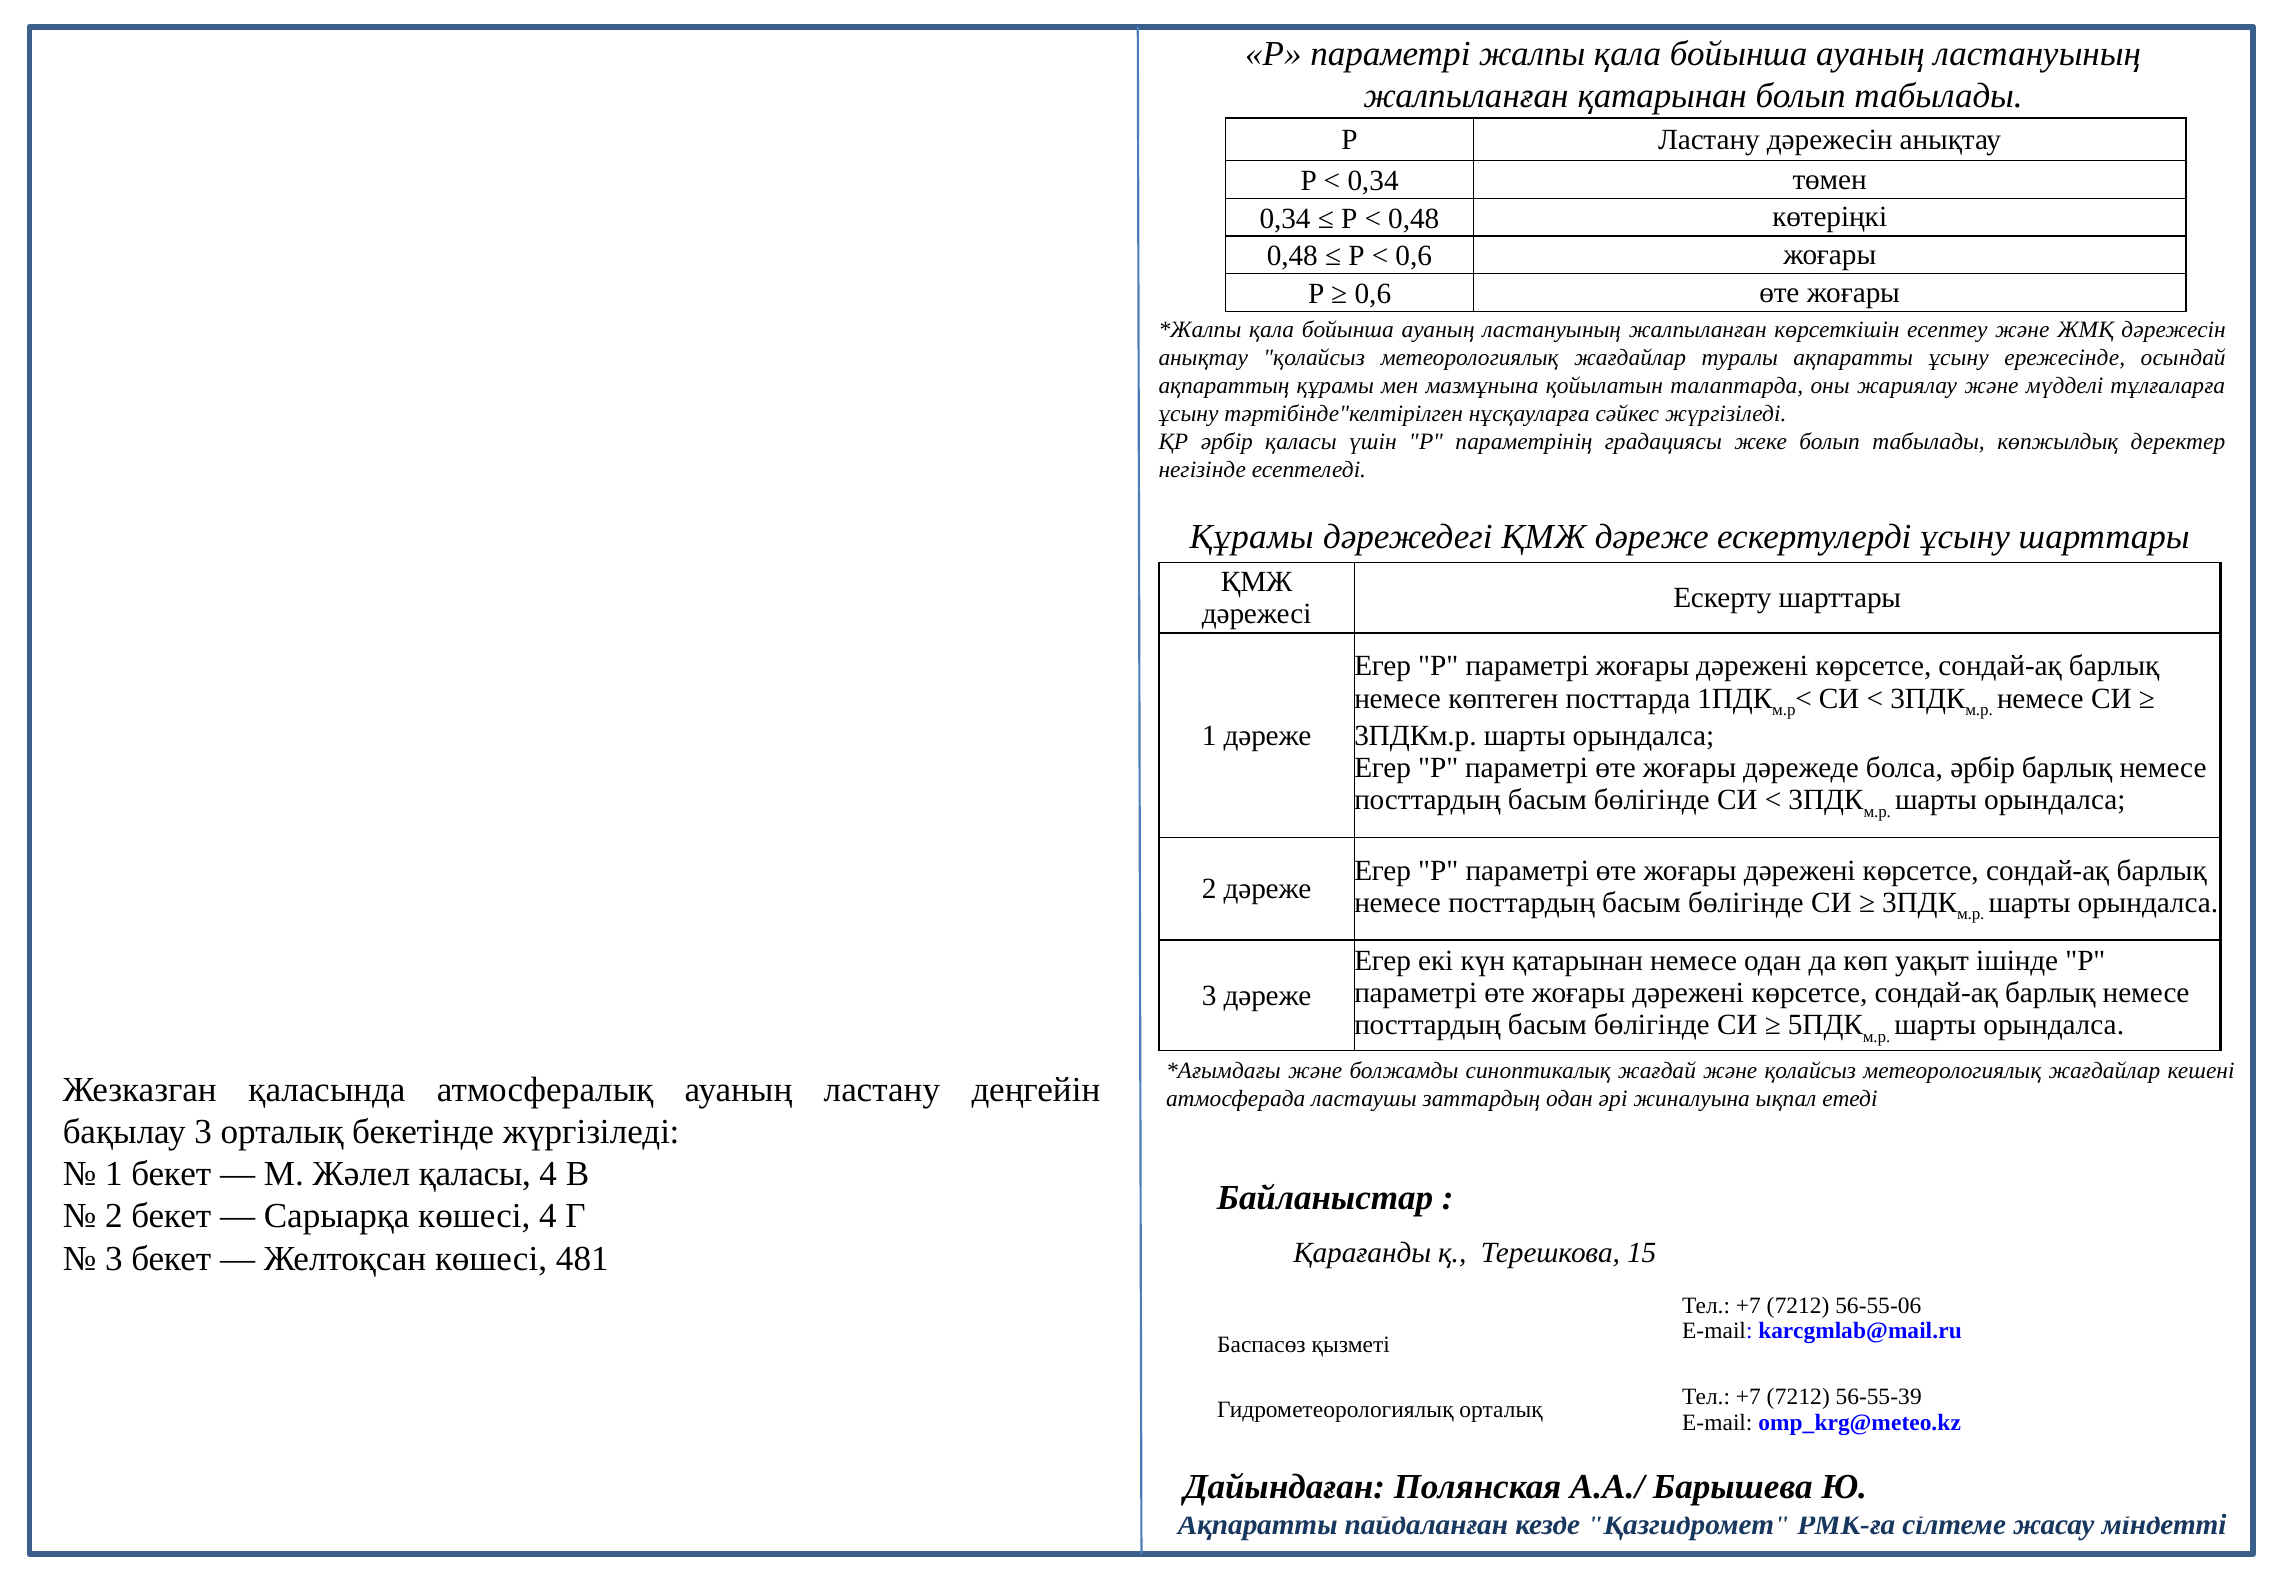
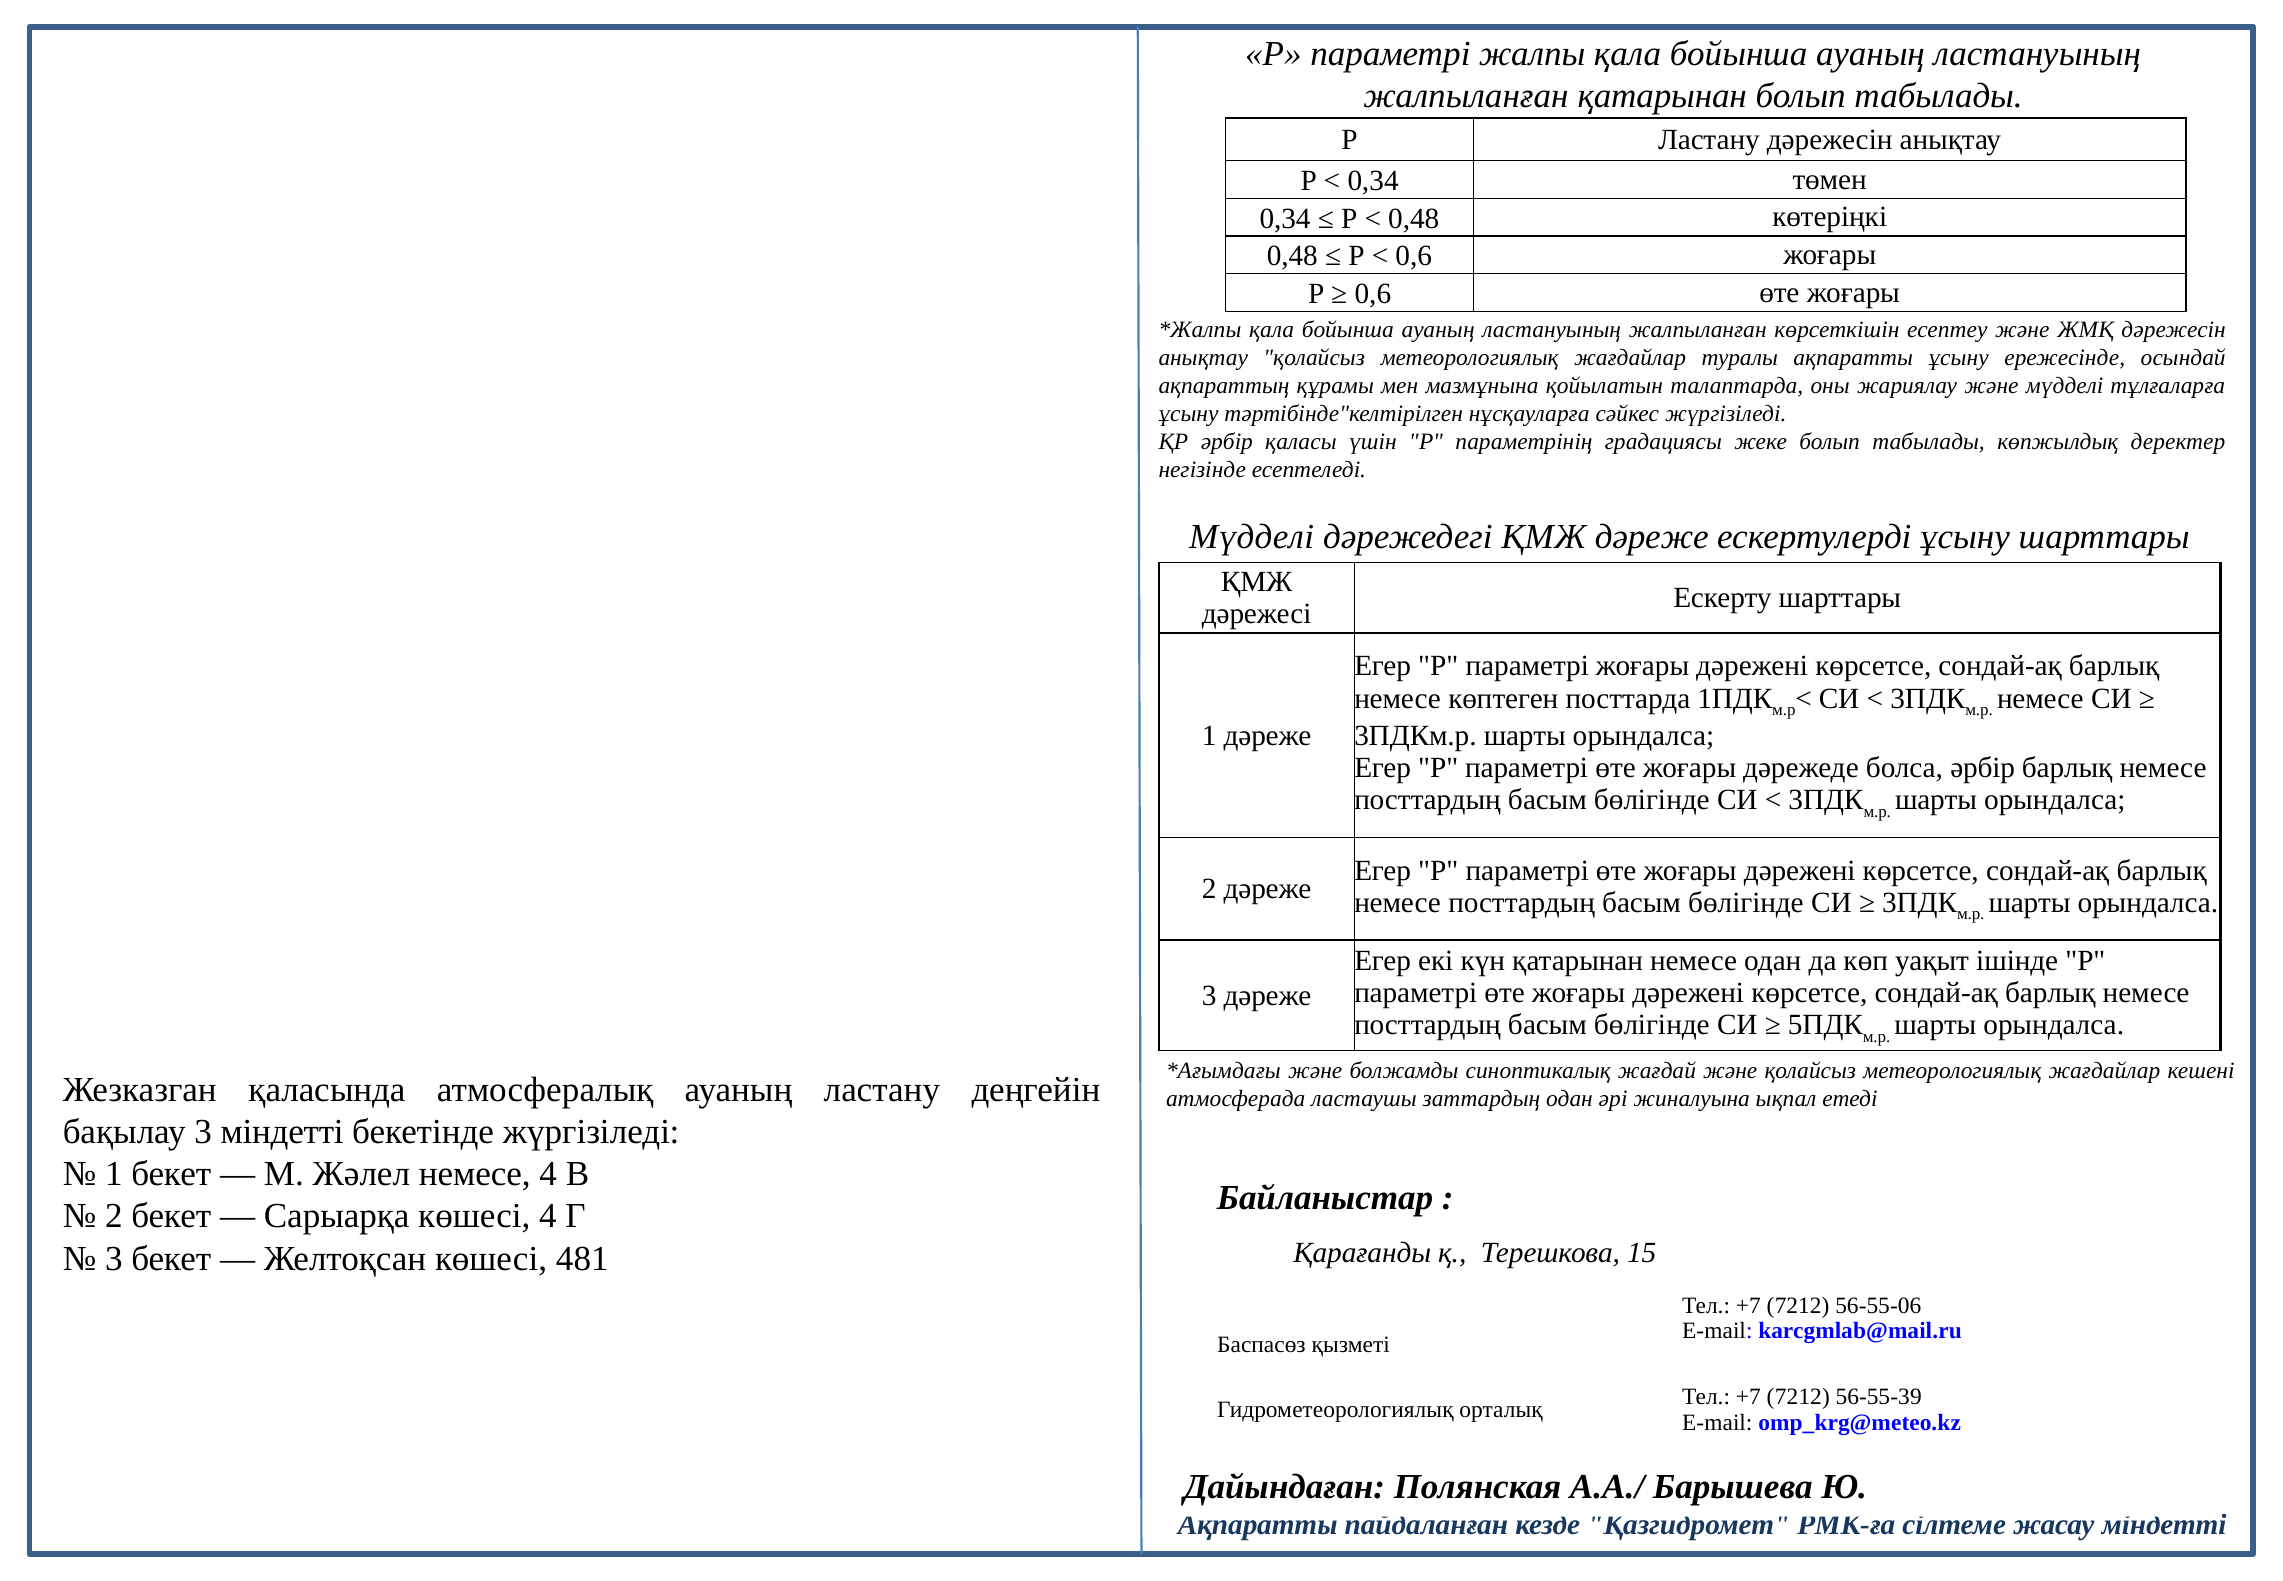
Құрамы: Құрамы -> Мүдделі (1252, 536)
3 орталық: орталық -> міндетті (282, 1132)
Жәлел қаласы: қаласы -> немесе (475, 1174)
